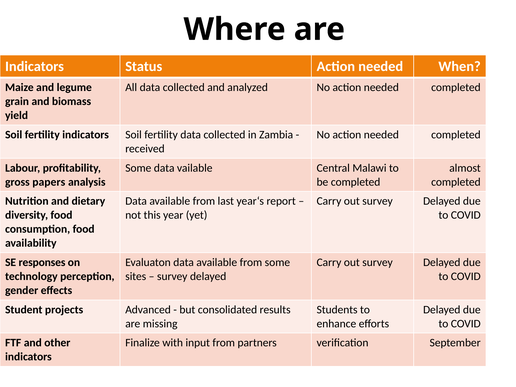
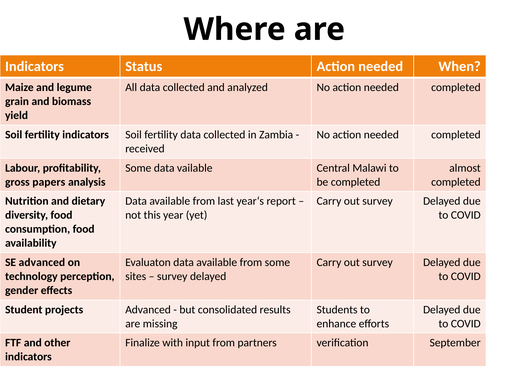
SE responses: responses -> advanced (42, 262)
